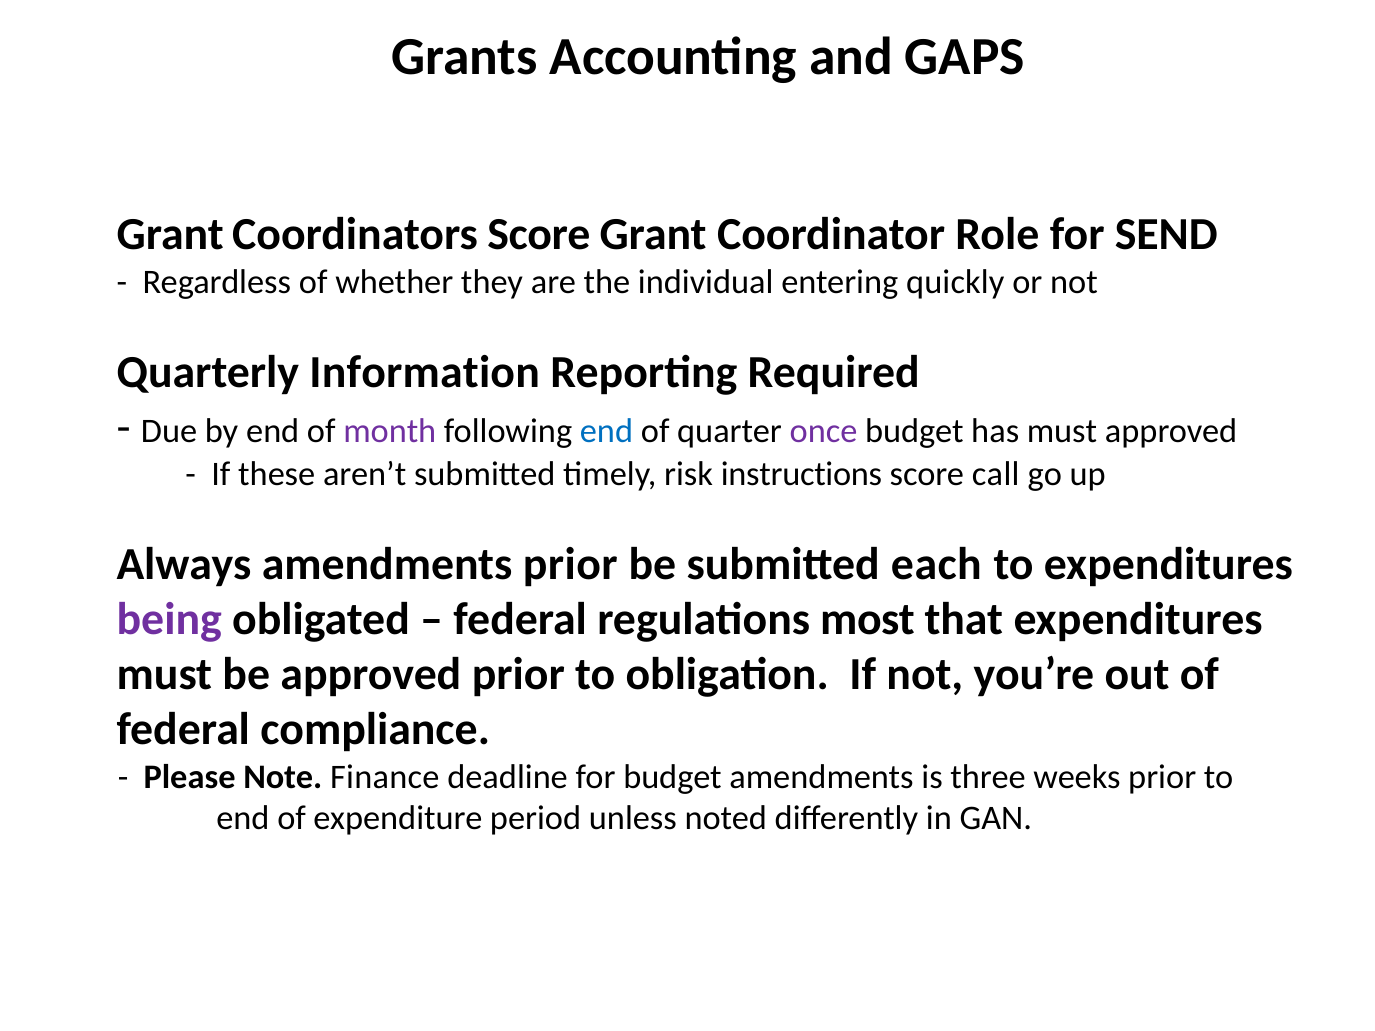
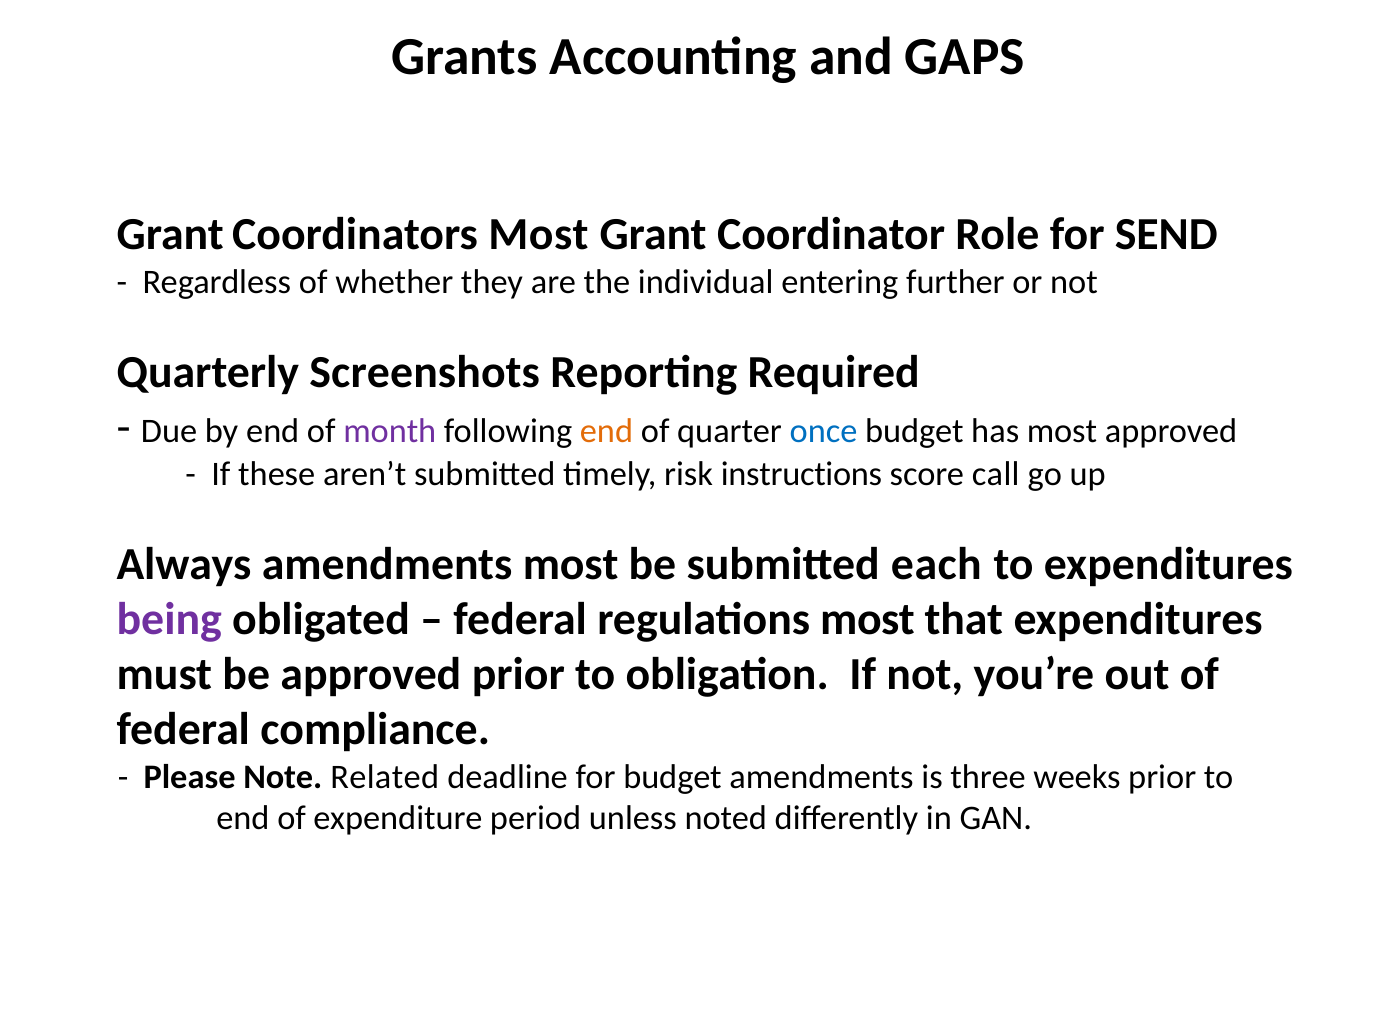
Coordinators Score: Score -> Most (538, 235)
quickly: quickly -> further (955, 282)
Information: Information -> Screenshots (425, 372)
end colour: blue -> orange (606, 431)
once colour: purple -> blue (824, 431)
has must: must -> most (1062, 431)
amendments prior: prior -> most (571, 565)
Finance: Finance -> Related (385, 777)
